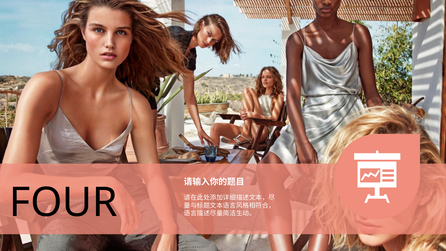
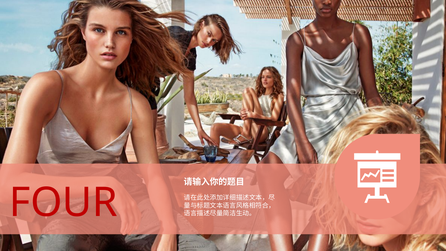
FOUR colour: black -> red (63, 202)
